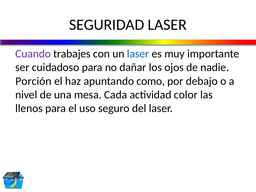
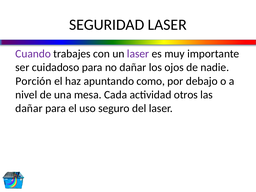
laser colour: blue -> purple (138, 54)
color: color -> otros (186, 95)
llenos: llenos -> dañar (29, 108)
